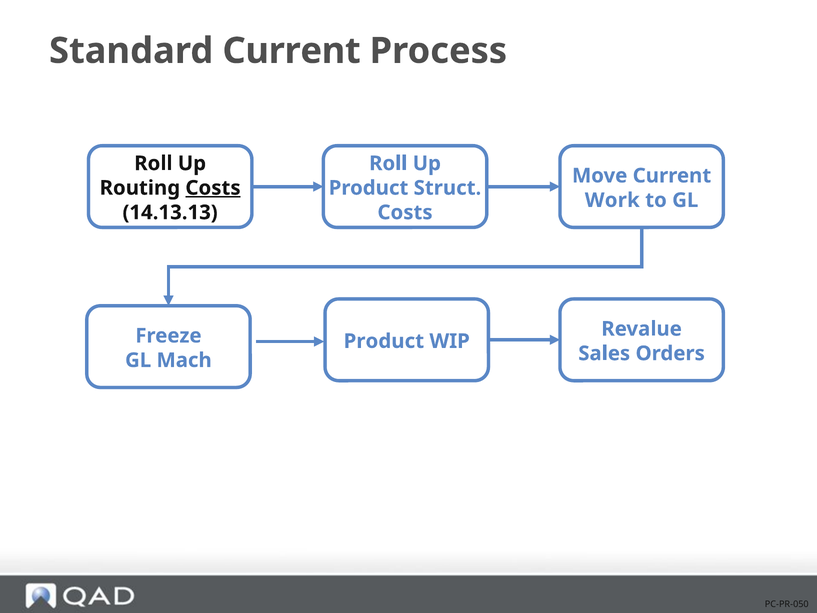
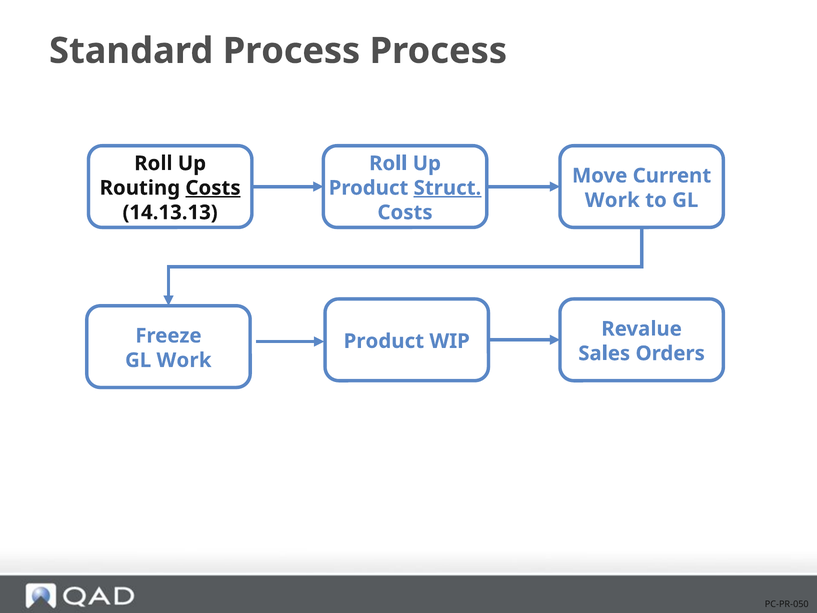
Standard Current: Current -> Process (291, 51)
Struct underline: none -> present (447, 188)
GL Mach: Mach -> Work (184, 360)
